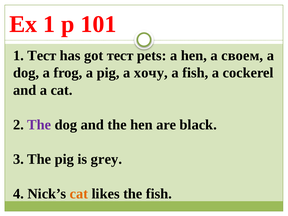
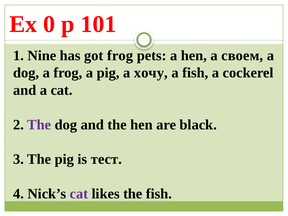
Ex 1: 1 -> 0 (49, 24)
1 Тест: Тест -> Nine (42, 56)
got тест: тест -> frog (120, 56)
grey: grey -> тест (106, 159)
cat colour: orange -> purple (79, 194)
